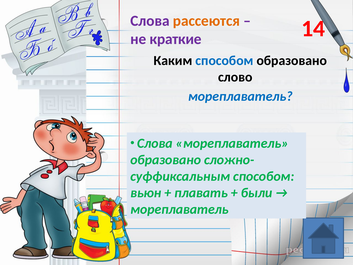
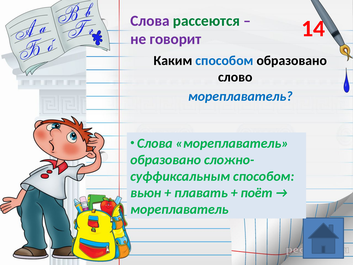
рассеются colour: orange -> green (206, 21)
краткие: краткие -> говорит (176, 39)
были: были -> поёт (257, 193)
